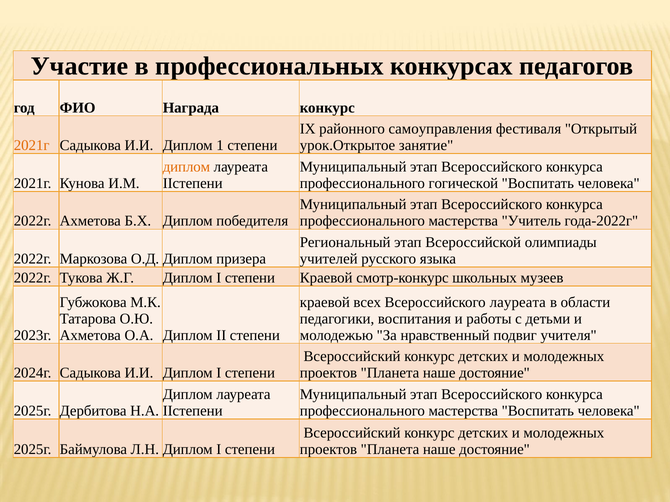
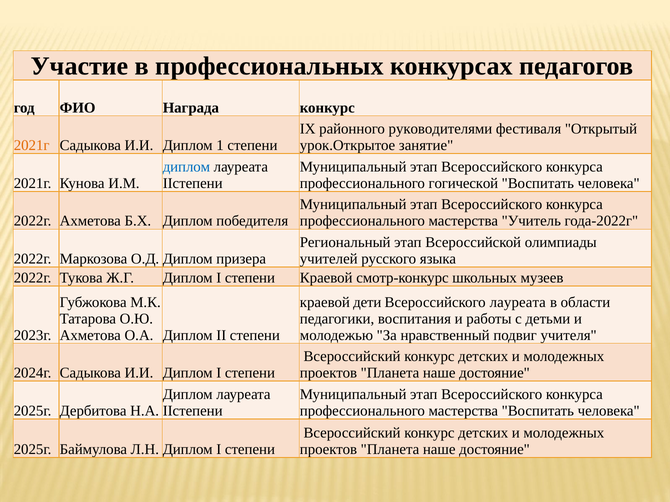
самоуправления: самоуправления -> руководителями (440, 129)
диплом colour: orange -> blue (186, 167)
всех: всех -> дети (367, 302)
